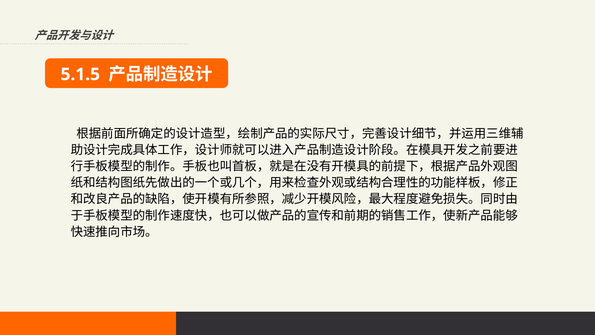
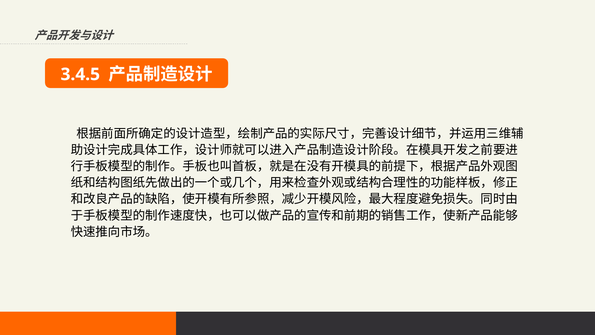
5.1.5: 5.1.5 -> 3.4.5 (80, 74)
